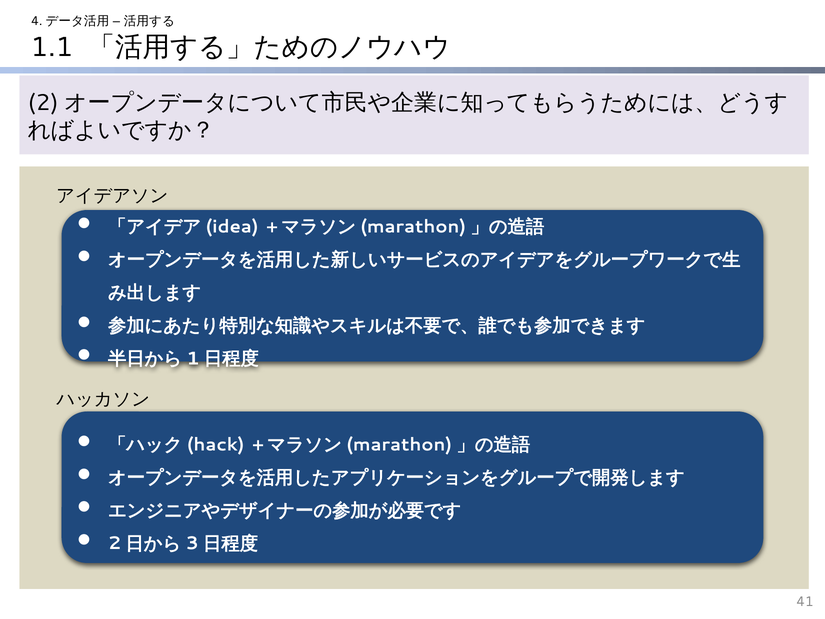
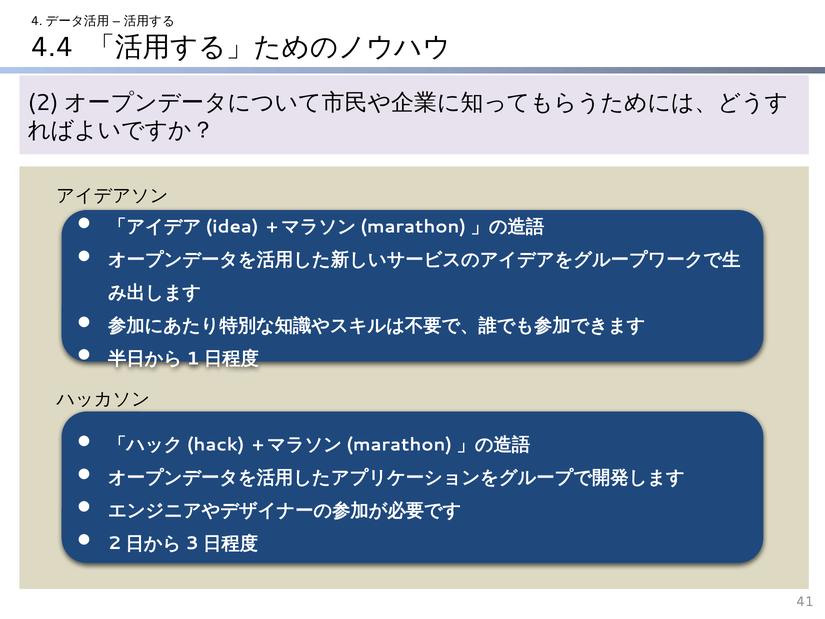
1.1: 1.1 -> 4.4 (52, 47)
